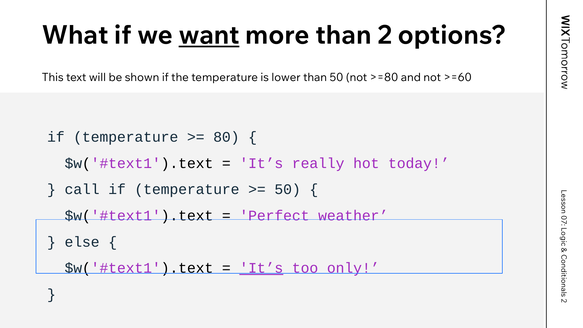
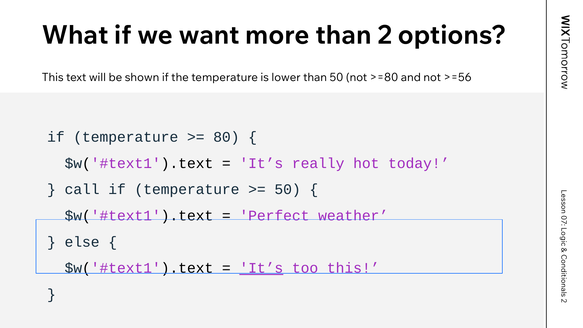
want underline: present -> none (209, 35)
>=60: >=60 -> >=56 (458, 77)
too only: only -> this (353, 268)
